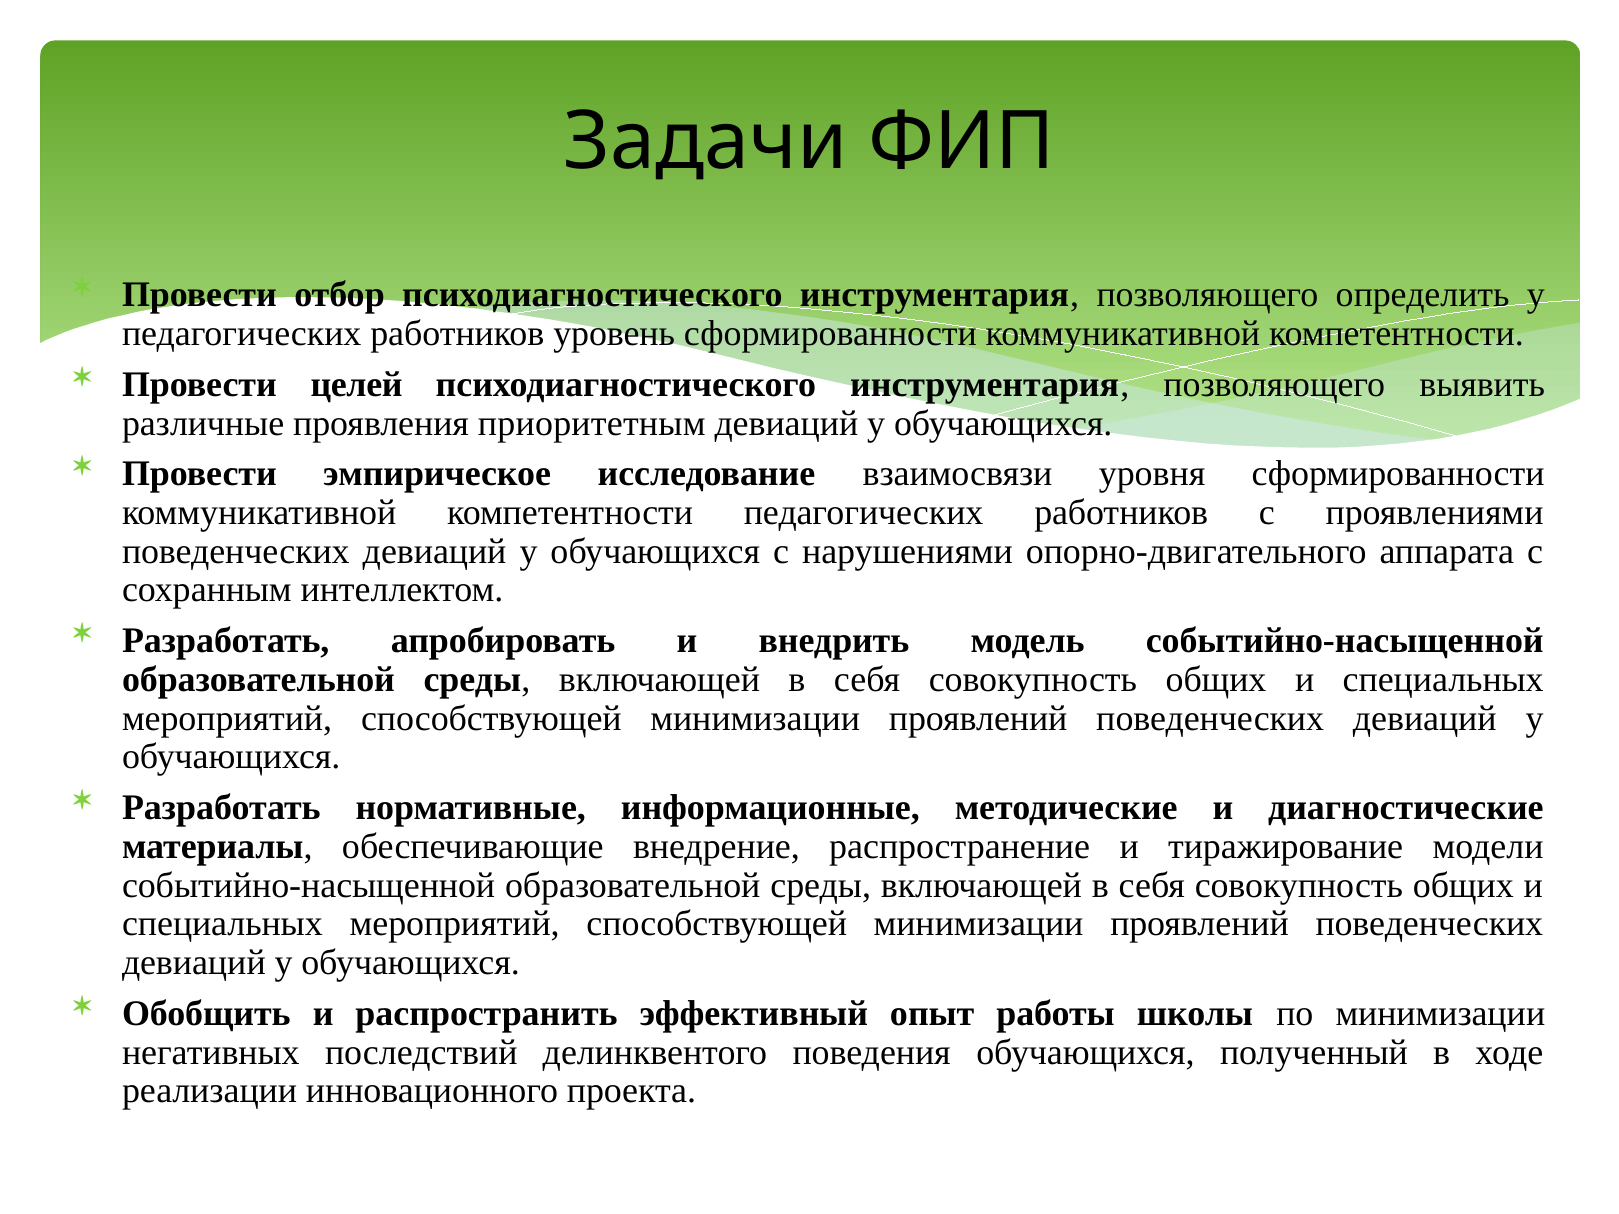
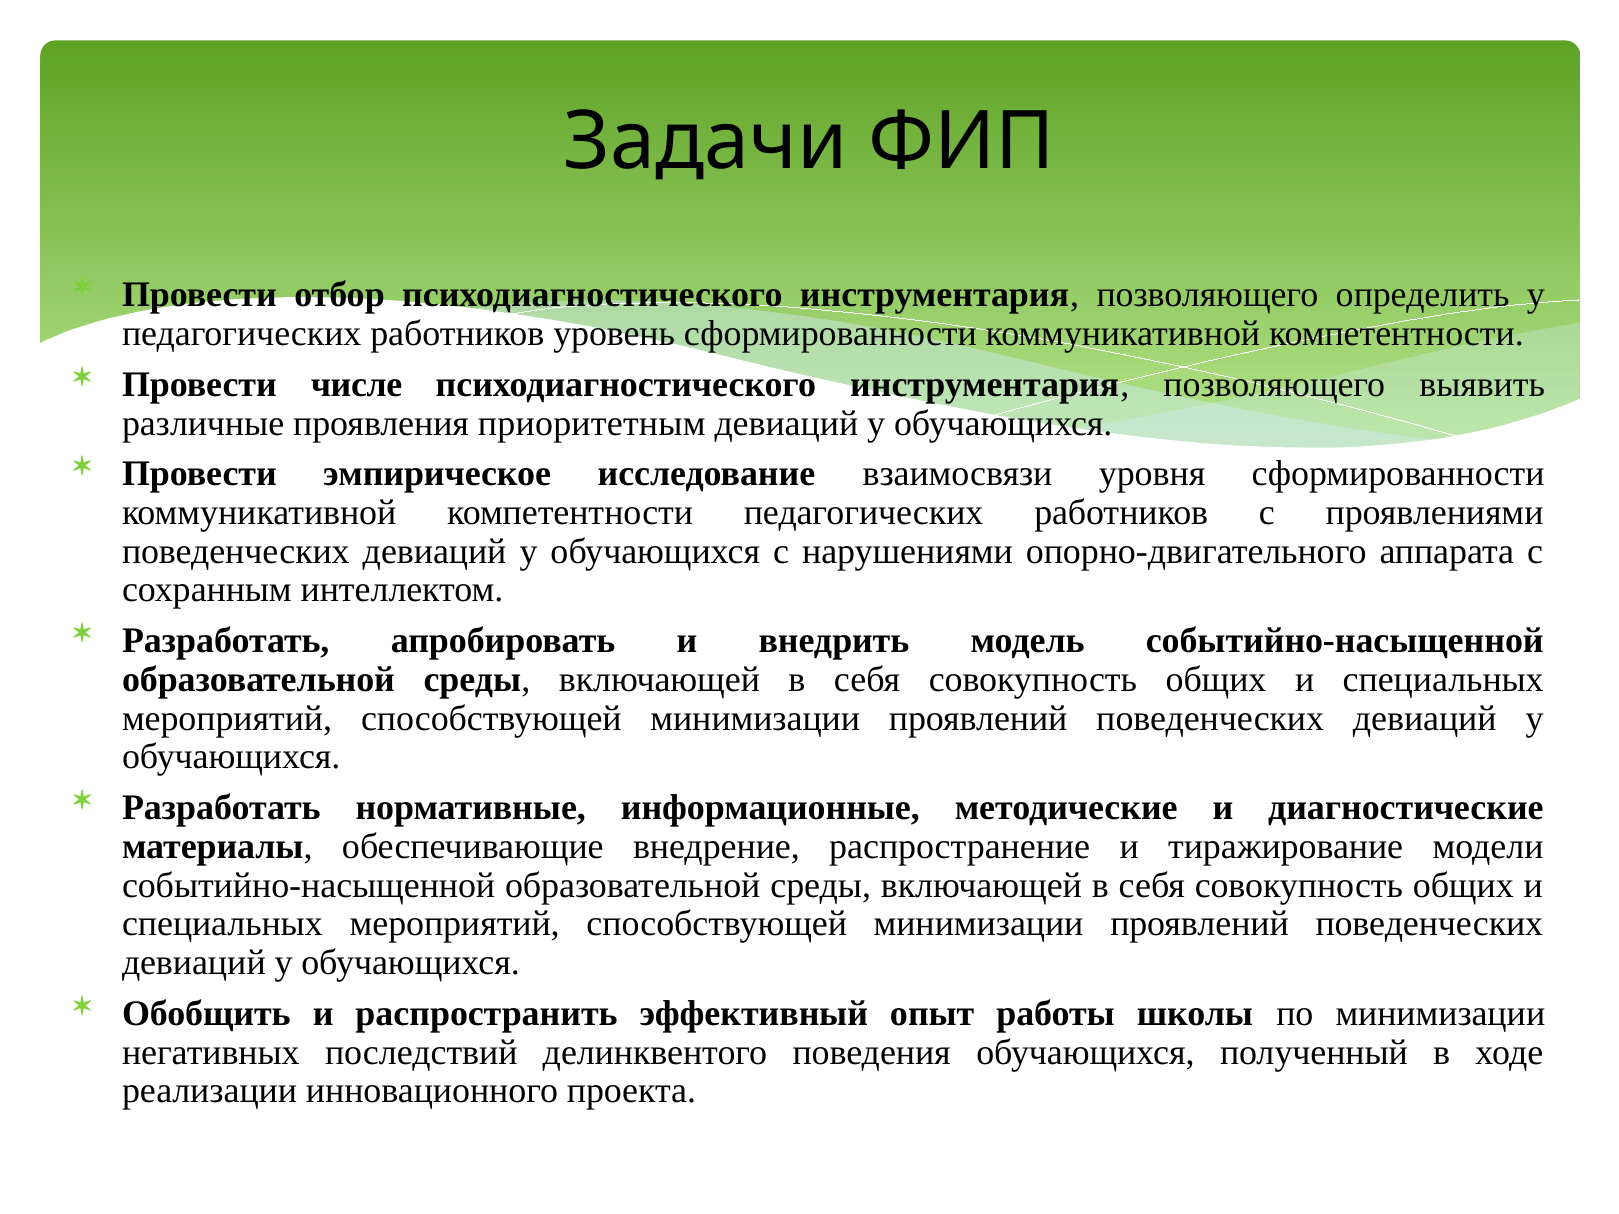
целей: целей -> числе (357, 384)
